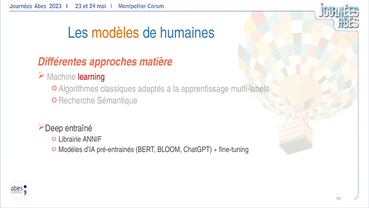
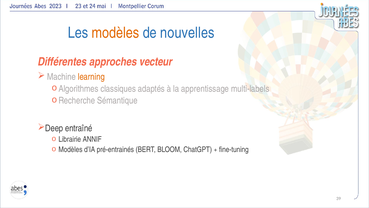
humaines: humaines -> nouvelles (187, 33)
matière: matière -> vecteur (156, 62)
learning colour: red -> orange (91, 77)
